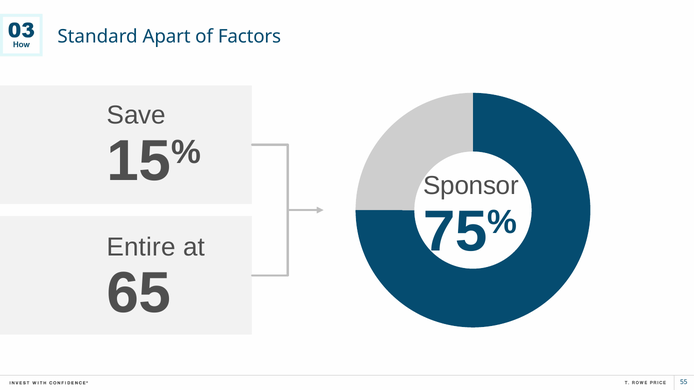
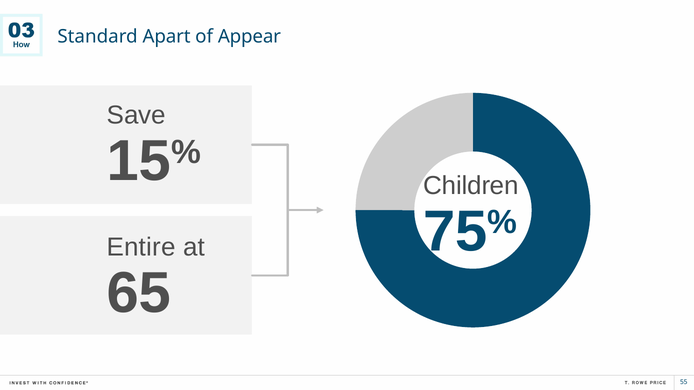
Factors: Factors -> Appear (249, 37)
Sponsor: Sponsor -> Children (471, 186)
